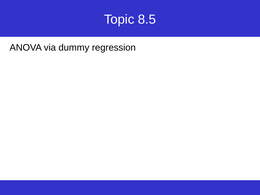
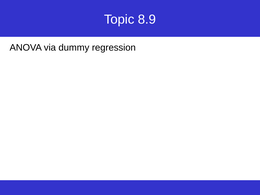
8.5: 8.5 -> 8.9 (147, 19)
